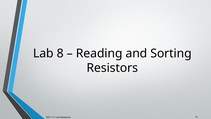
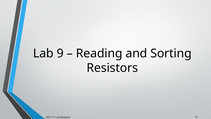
8: 8 -> 9 (60, 53)
